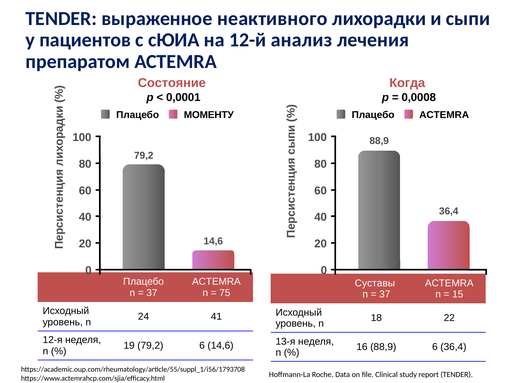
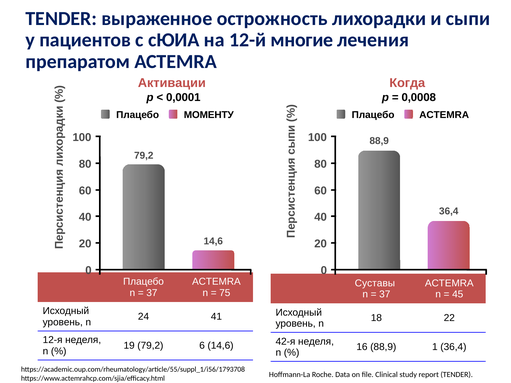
неактивного: неактивного -> острожность (272, 19)
анализ: анализ -> многие (302, 40)
Состояние: Состояние -> Активации (172, 83)
15: 15 -> 45 (458, 294)
13-я: 13-я -> 42-я (285, 342)
88,9 6: 6 -> 1 (435, 347)
